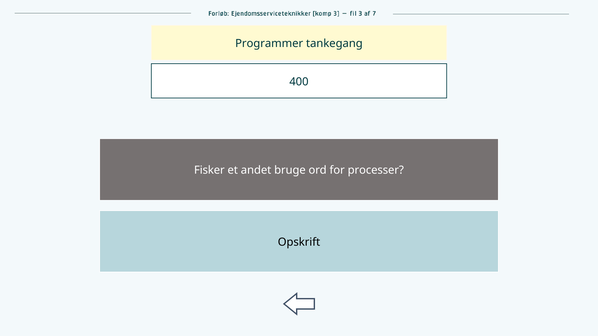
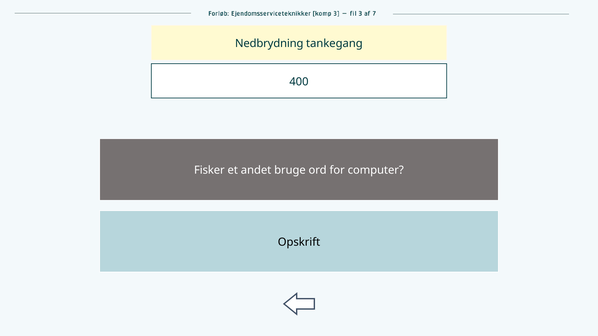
Programmer: Programmer -> Nedbrydning (269, 43)
processer: processer -> computer (376, 170)
